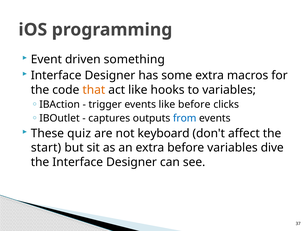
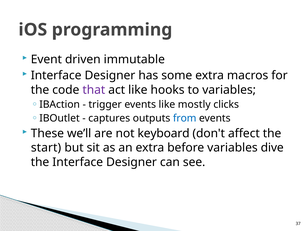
something: something -> immutable (134, 59)
that colour: orange -> purple (94, 90)
like before: before -> mostly (194, 105)
quiz: quiz -> weʼll (79, 133)
